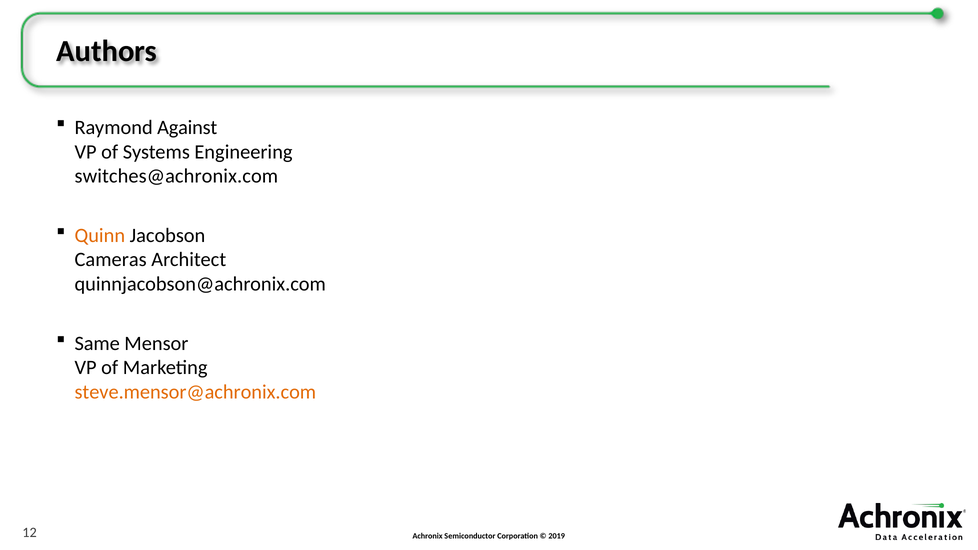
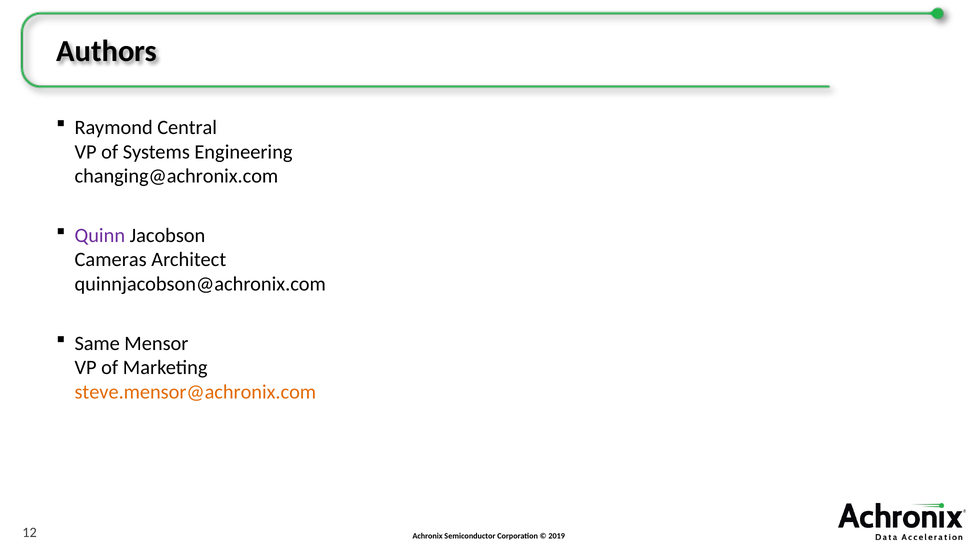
Against: Against -> Central (187, 127)
switches@achronix.com: switches@achronix.com -> changing@achronix.com (176, 176)
Quinn colour: orange -> purple (100, 235)
